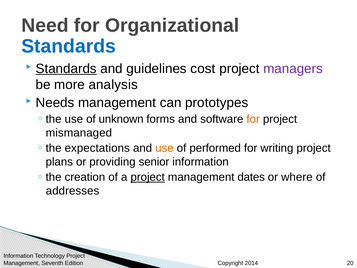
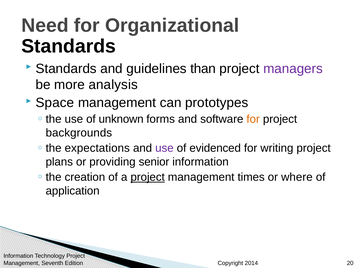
Standards colour: blue -> black (69, 46)
Standards underline: present -> none (66, 69)
cost: cost -> than (203, 69)
Needs: Needs -> Space (55, 103)
mismanaged: mismanaged -> backgrounds (79, 133)
use colour: orange -> purple (164, 148)
performed: performed -> evidenced (215, 148)
dates: dates -> times (251, 177)
addresses: addresses -> application (73, 191)
